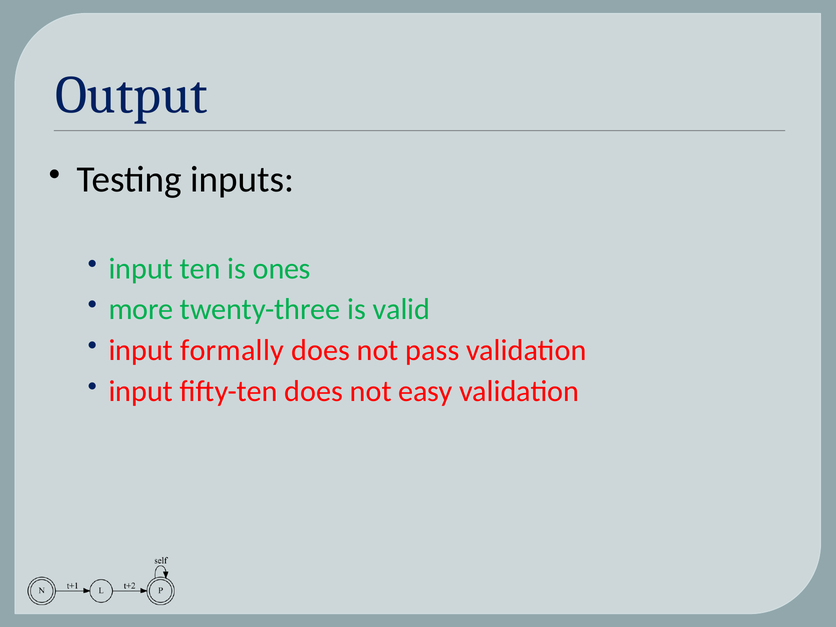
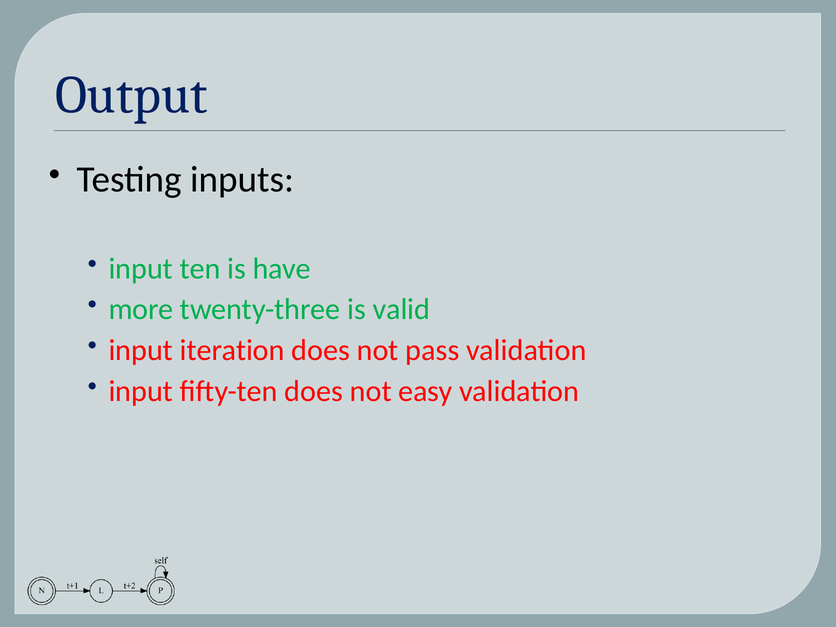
ones: ones -> have (282, 269)
formally: formally -> iteration (232, 350)
